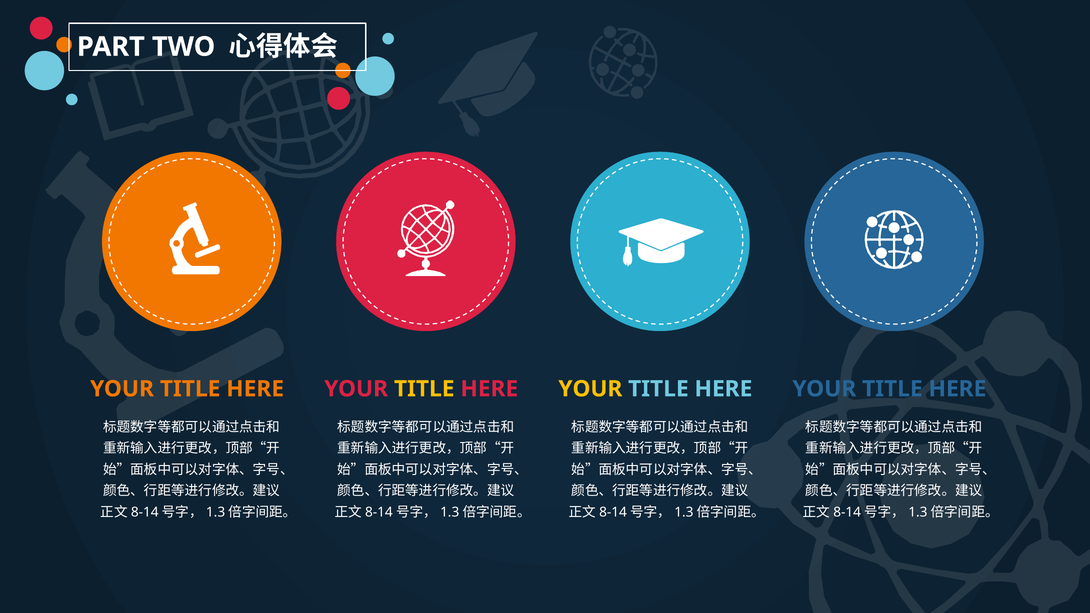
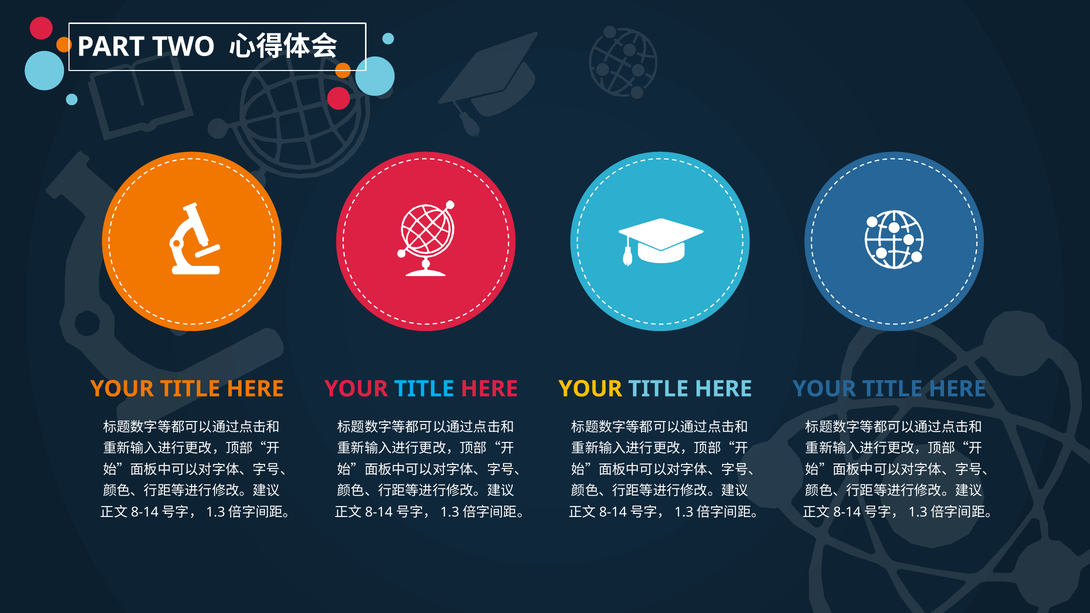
TITLE colour: yellow -> light blue (424, 389)
